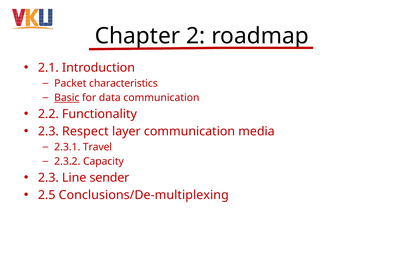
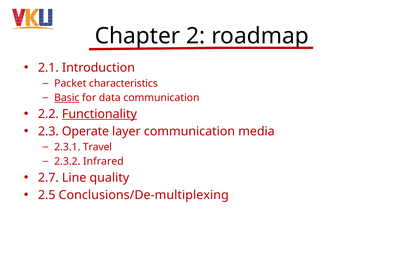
Functionality underline: none -> present (99, 114)
Respect: Respect -> Operate (85, 132)
Capacity: Capacity -> Infrared (103, 162)
2.3: 2.3 -> 2.7 (48, 178)
sender: sender -> quality (109, 178)
